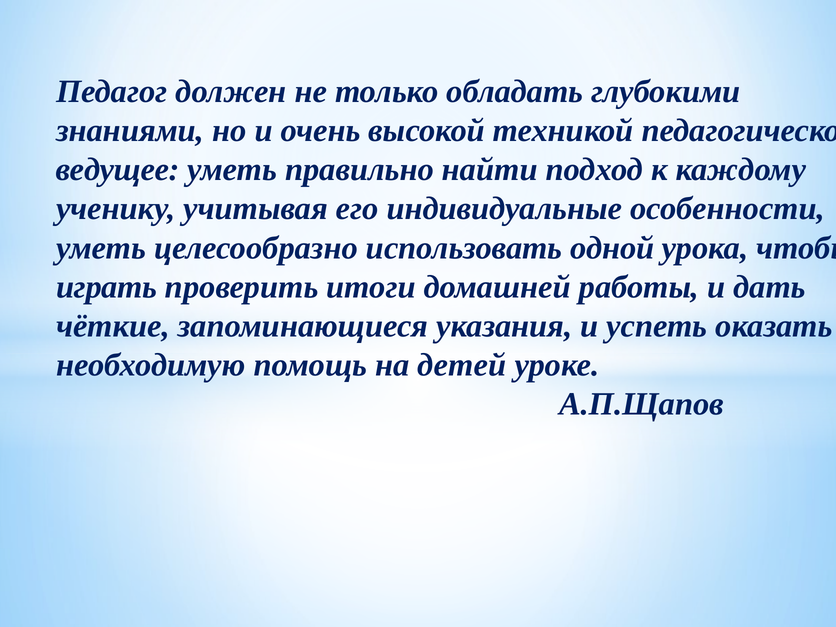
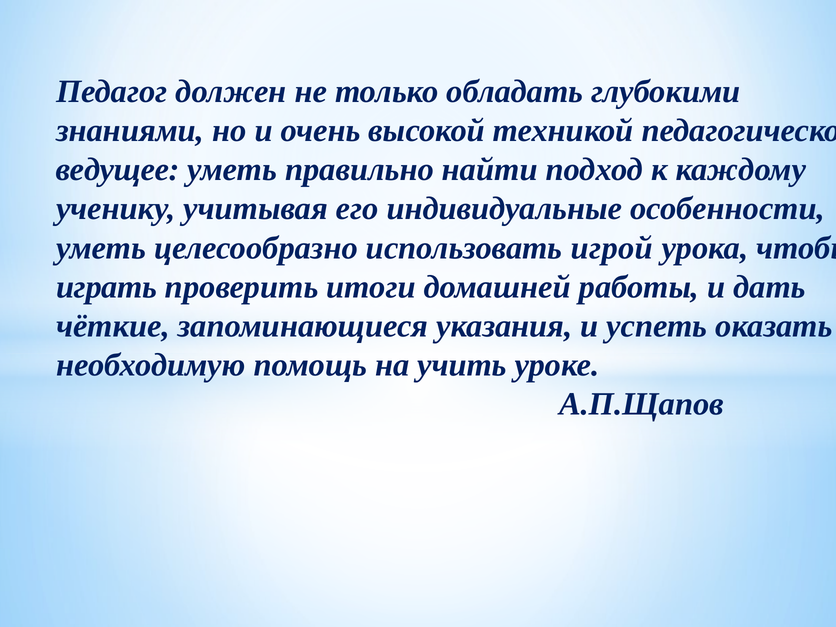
одной: одной -> игрой (612, 248)
детей: детей -> учить (462, 365)
